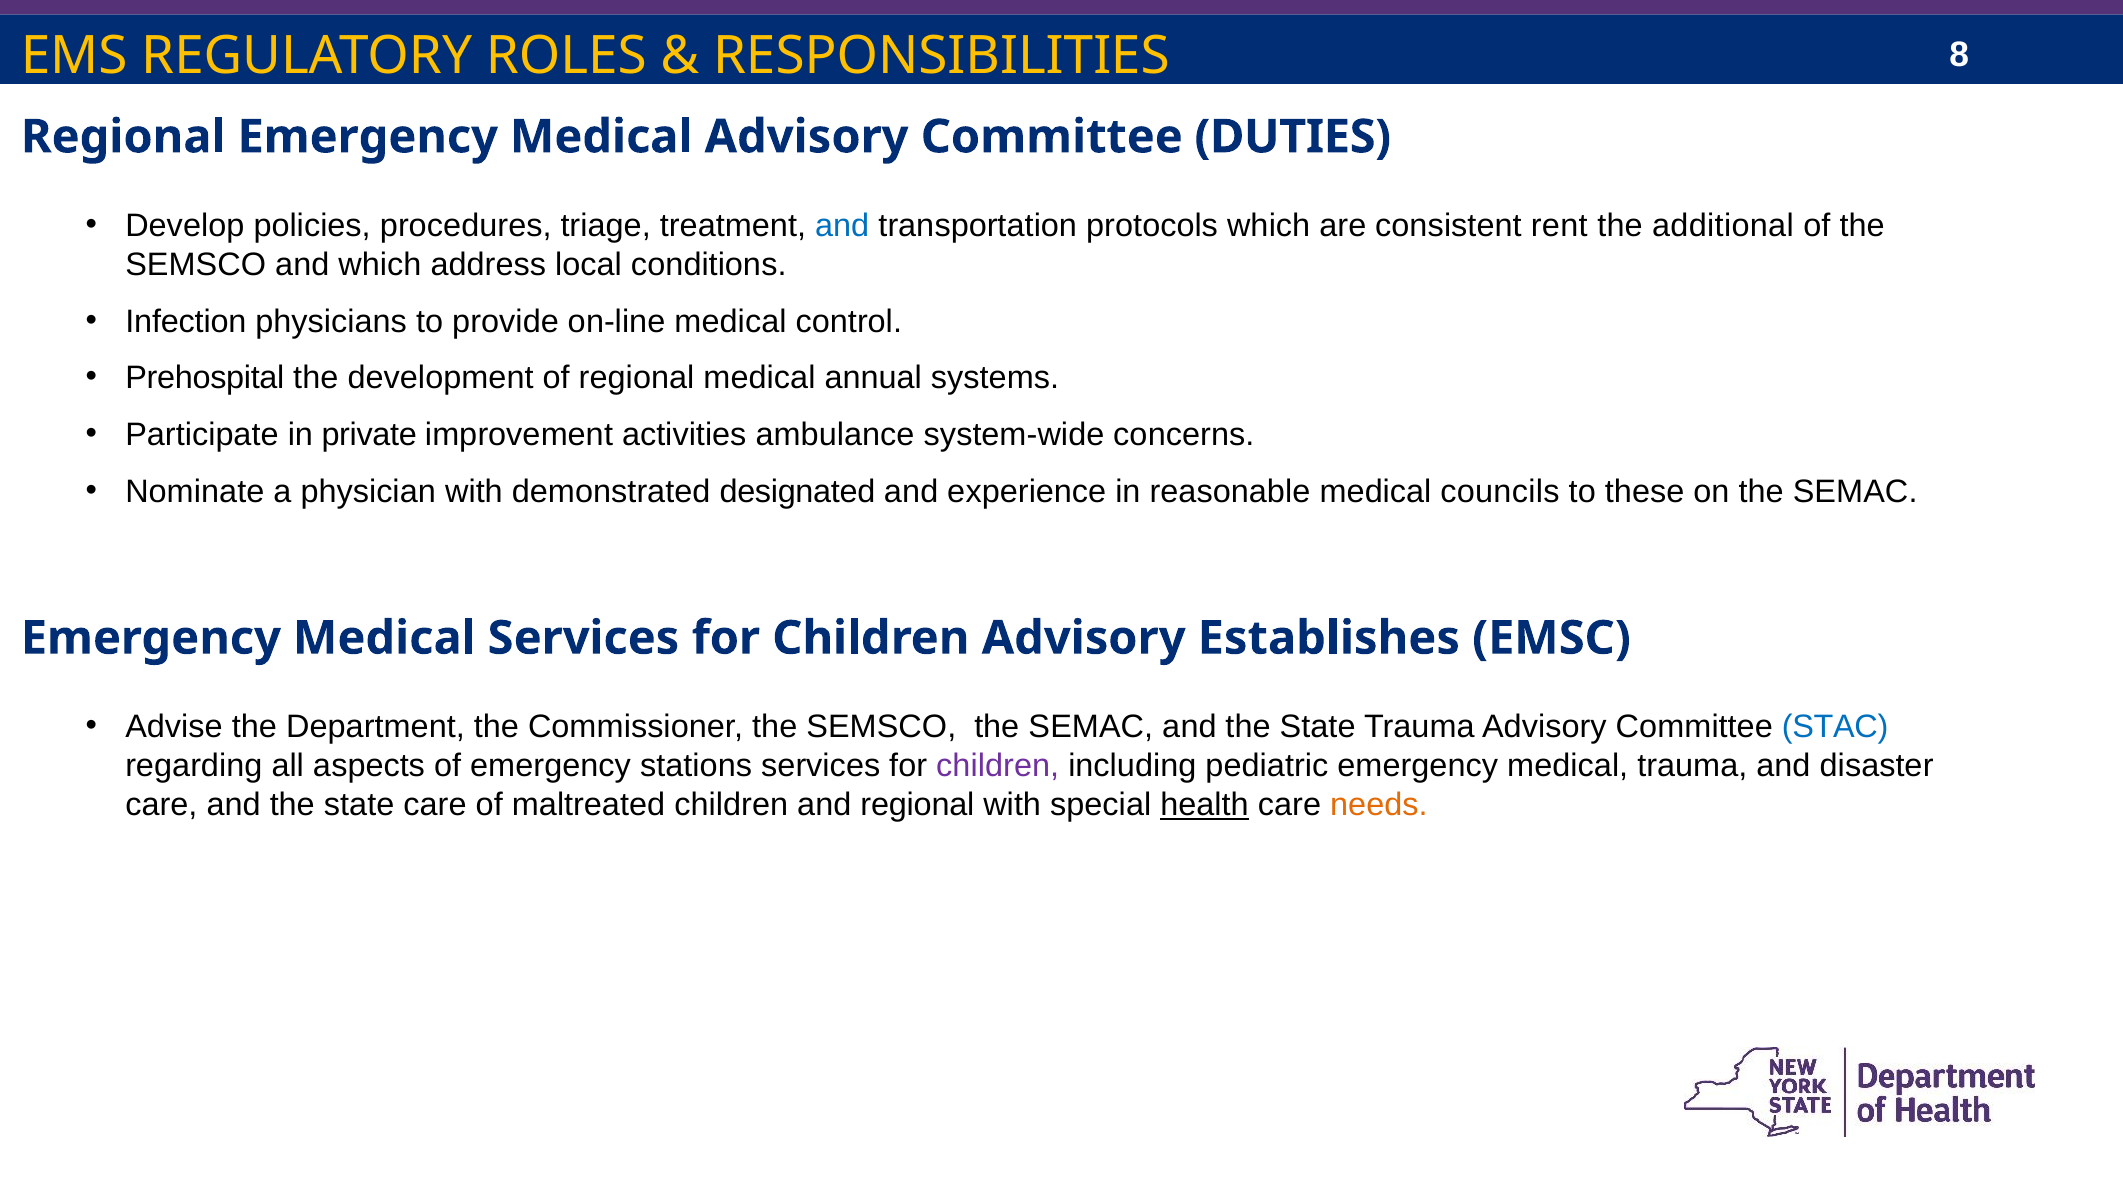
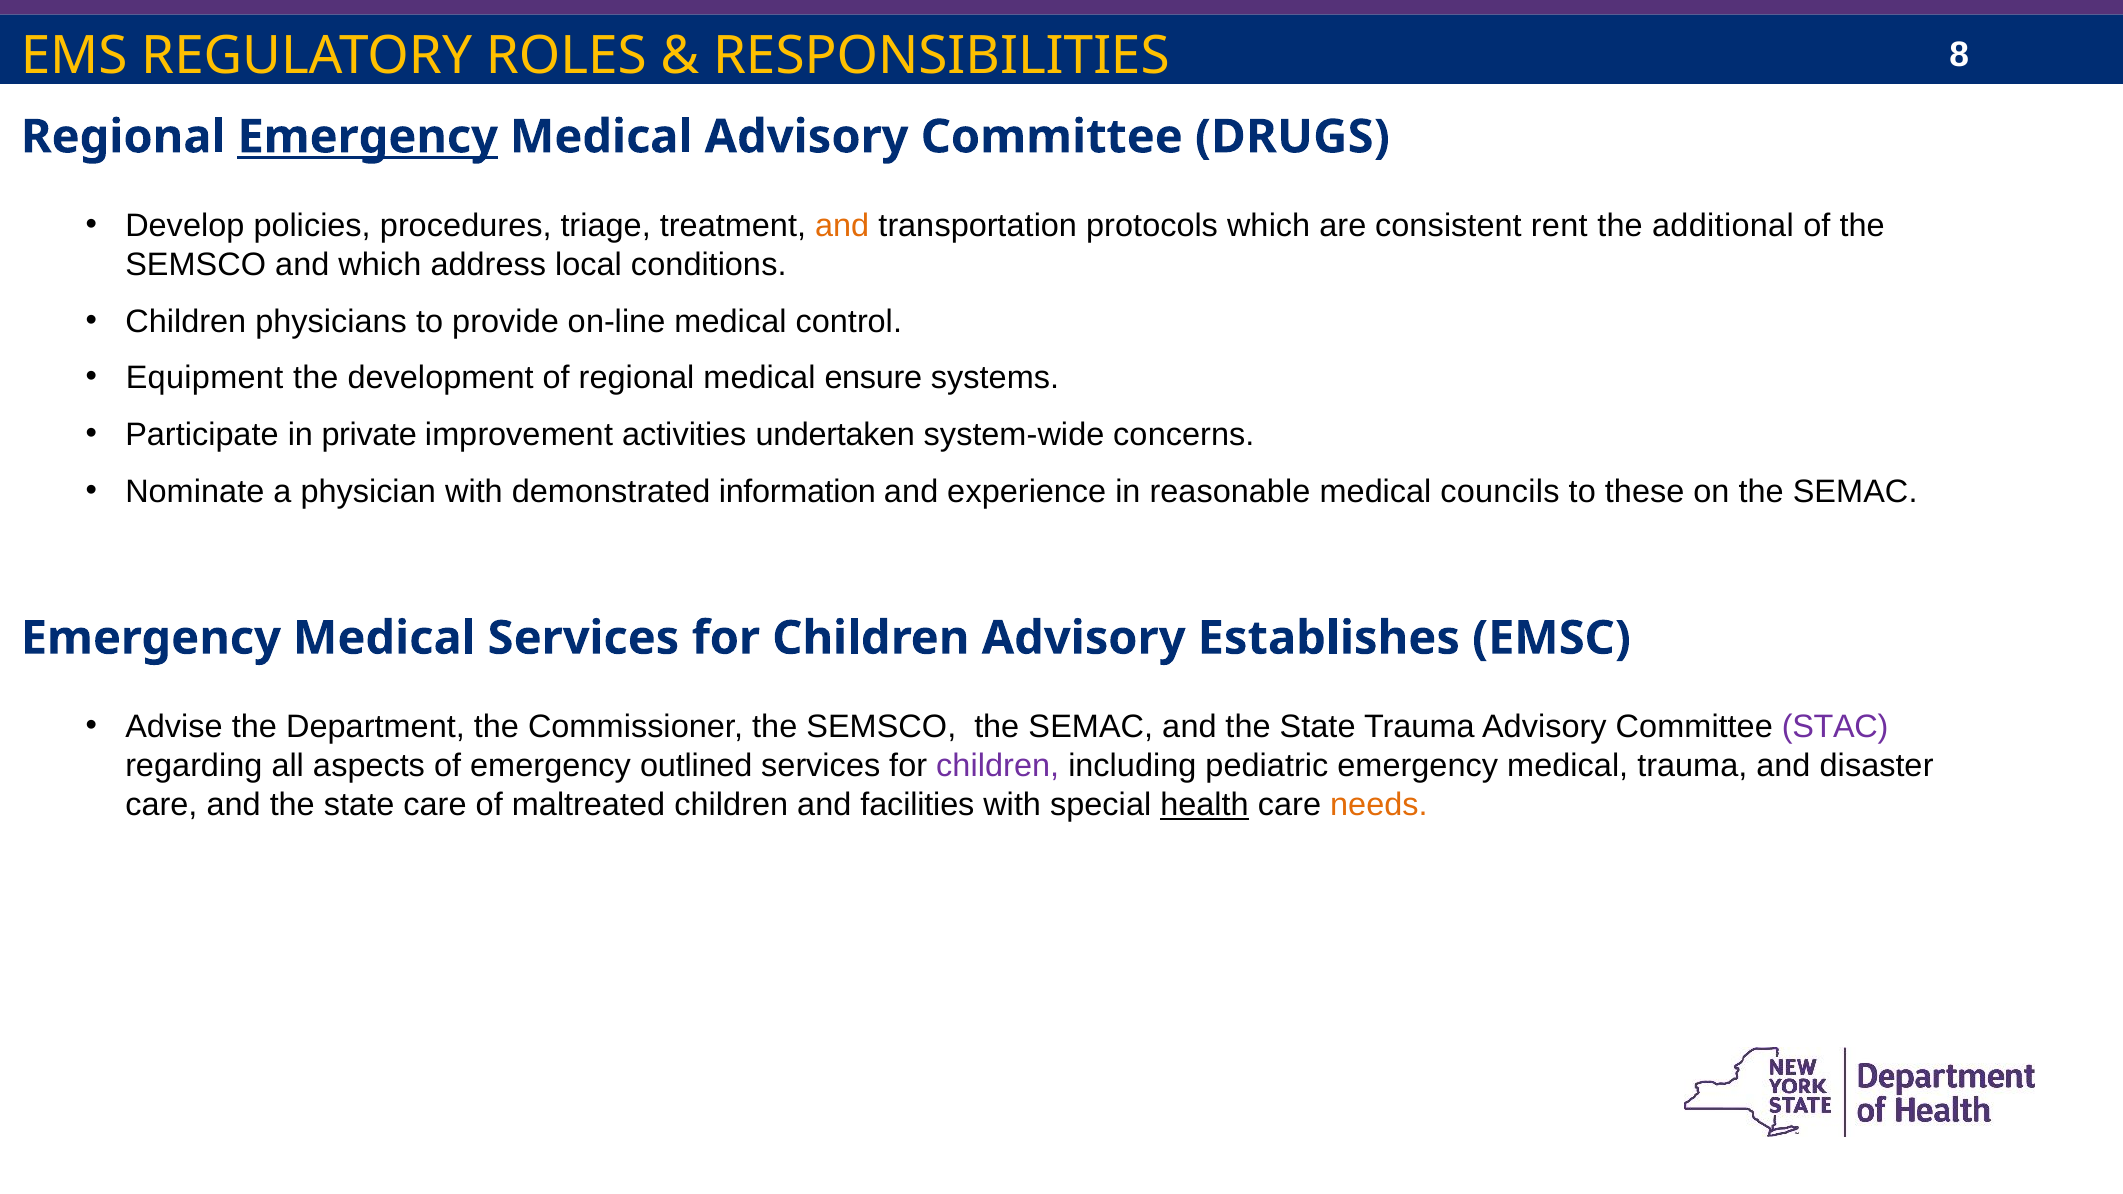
Emergency underline: none -> present (368, 137)
DUTIES: DUTIES -> DRUGS (1292, 137)
and colour: blue -> orange (842, 226)
Infection: Infection -> Children (186, 321)
Prehospital: Prehospital -> Equipment (205, 378)
annual: annual -> ensure (873, 378)
ambulance: ambulance -> undertaken (835, 435)
designated: designated -> information (797, 491)
STAC colour: blue -> purple (1835, 727)
stations: stations -> outlined (696, 766)
and regional: regional -> facilities (917, 805)
